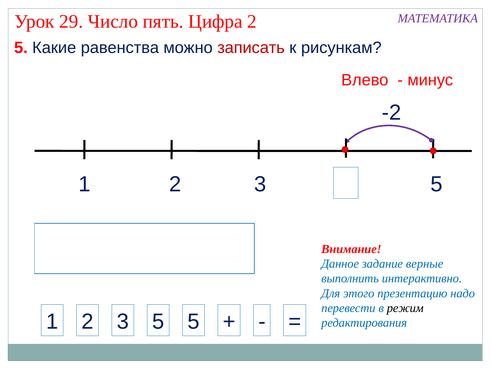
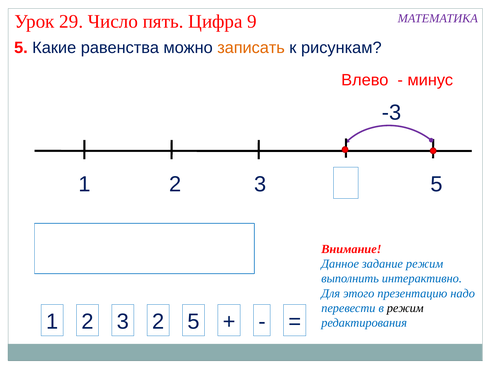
Цифра 2: 2 -> 9 (252, 21)
записать colour: red -> orange (251, 48)
-2: -2 -> -3 (392, 112)
задание верные: верные -> режим (425, 263)
2 3 5: 5 -> 2 (158, 321)
